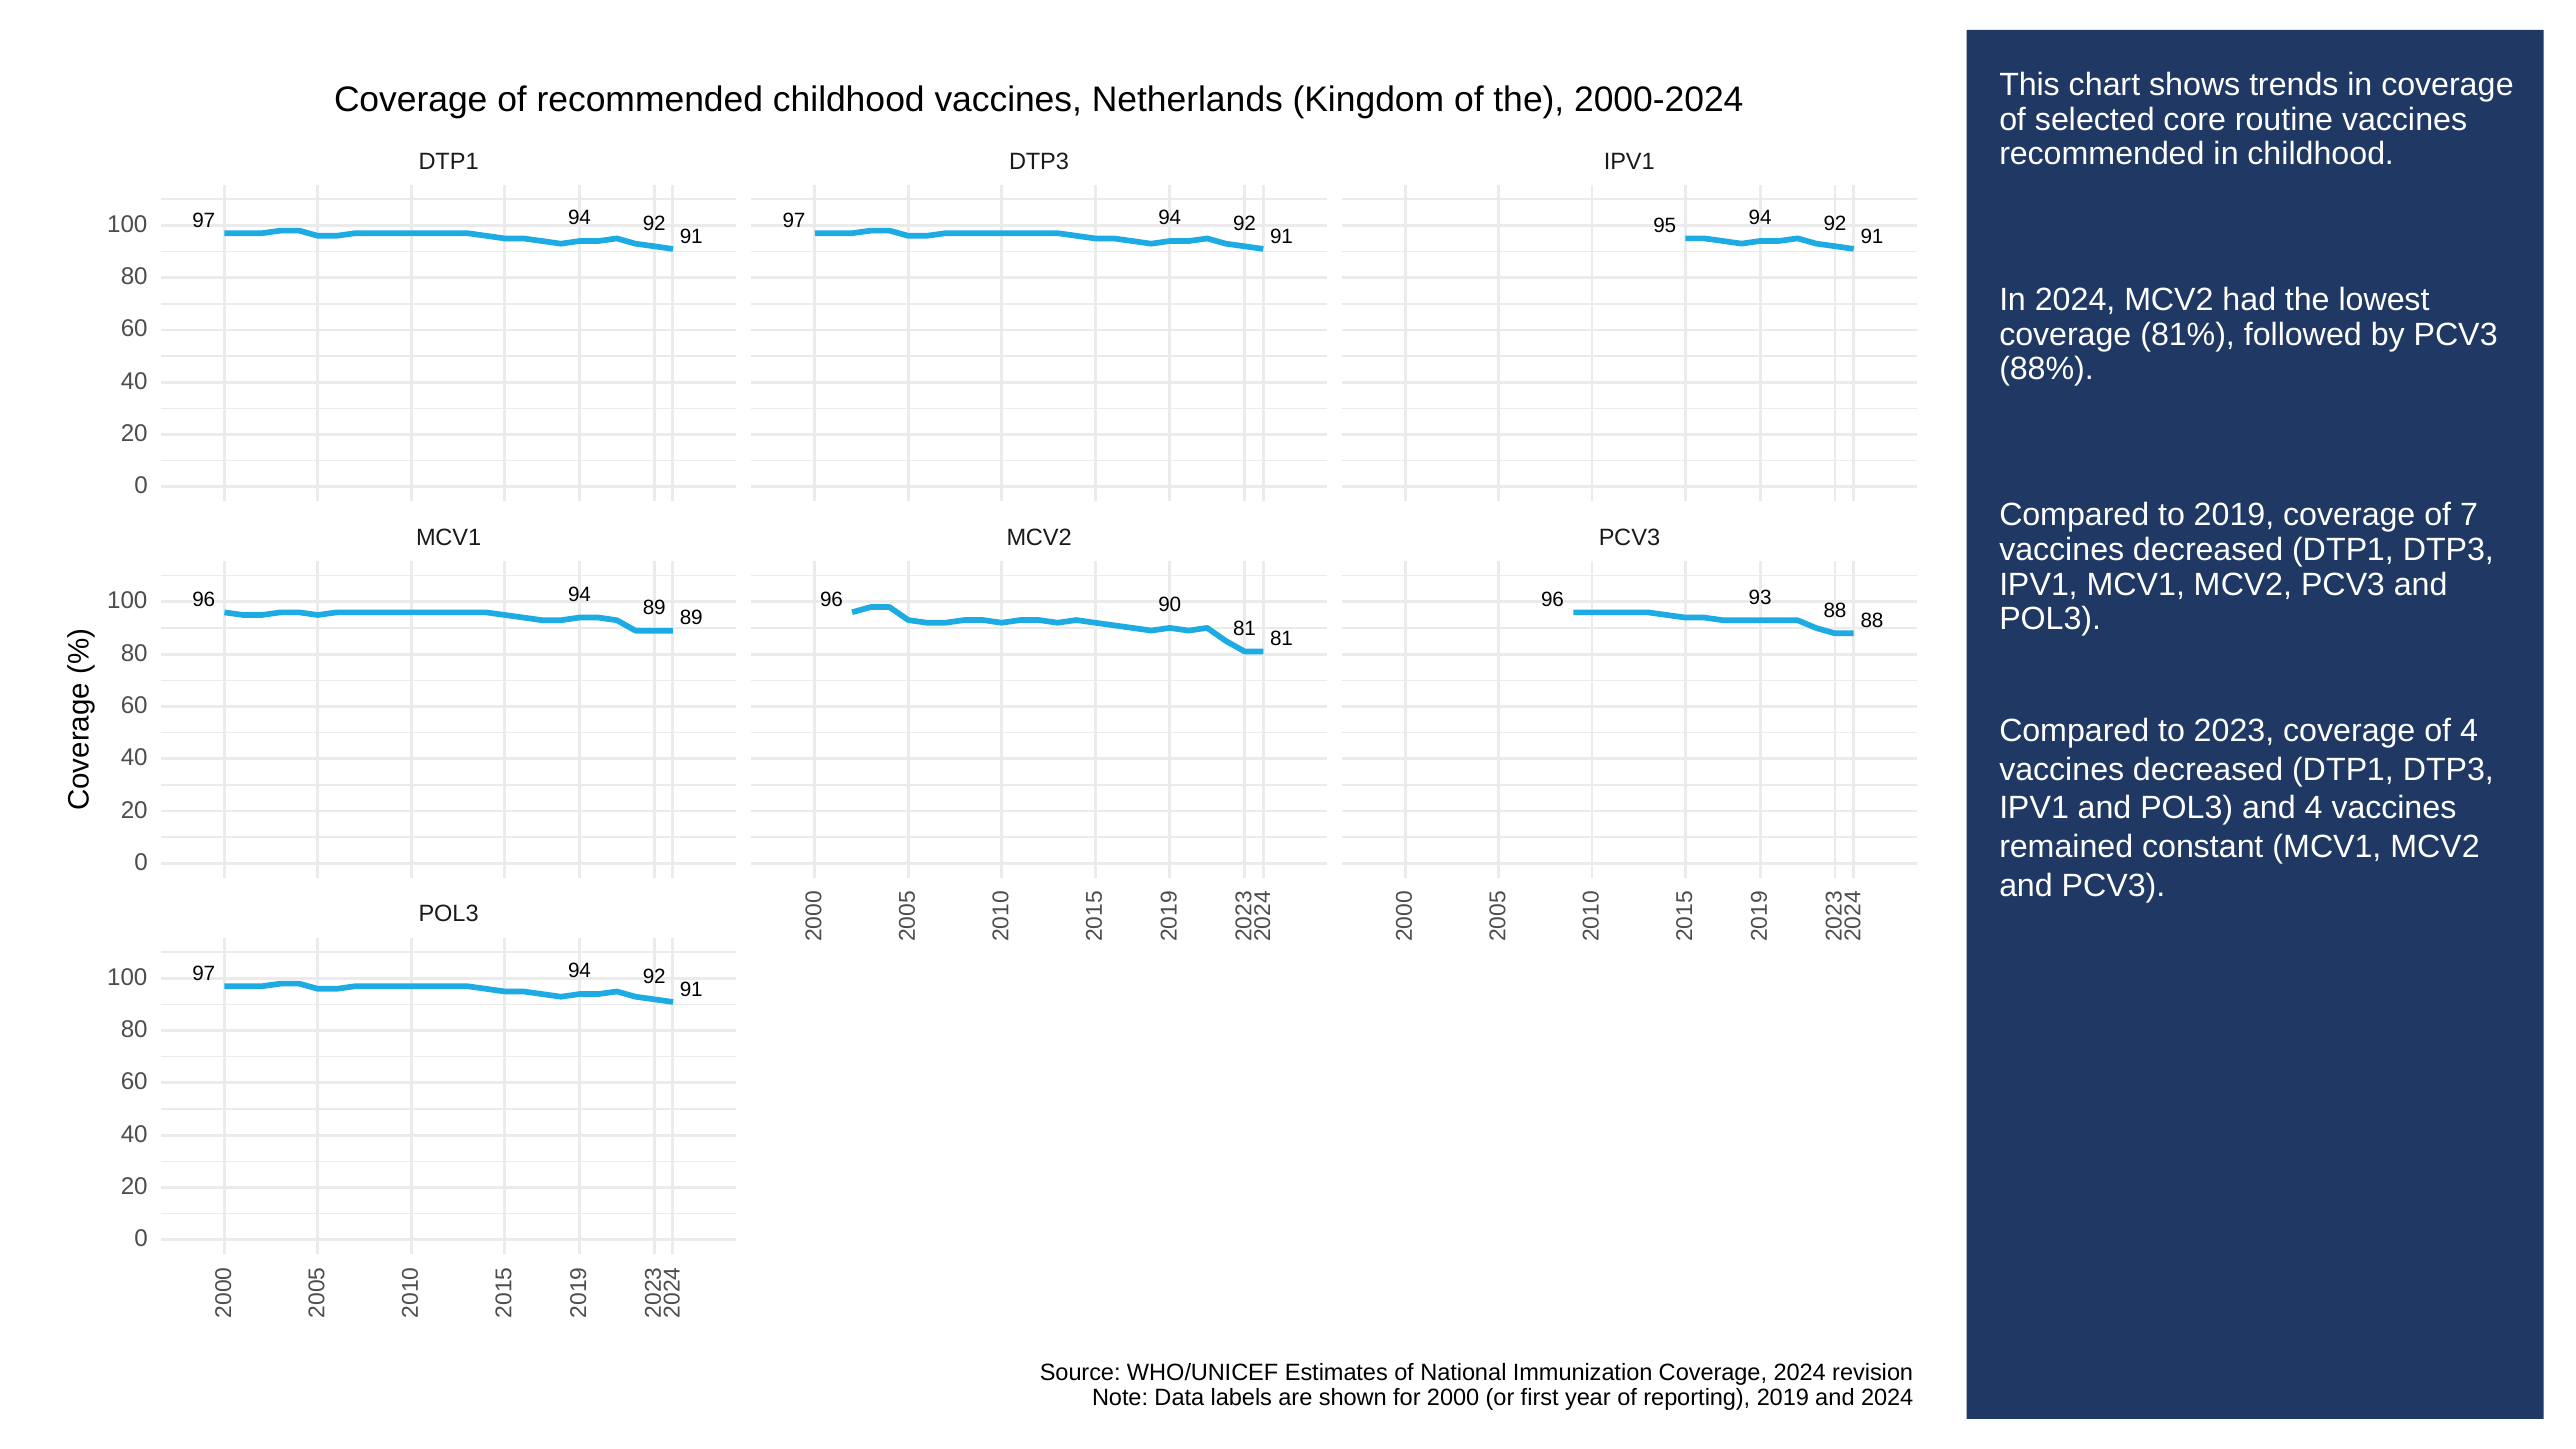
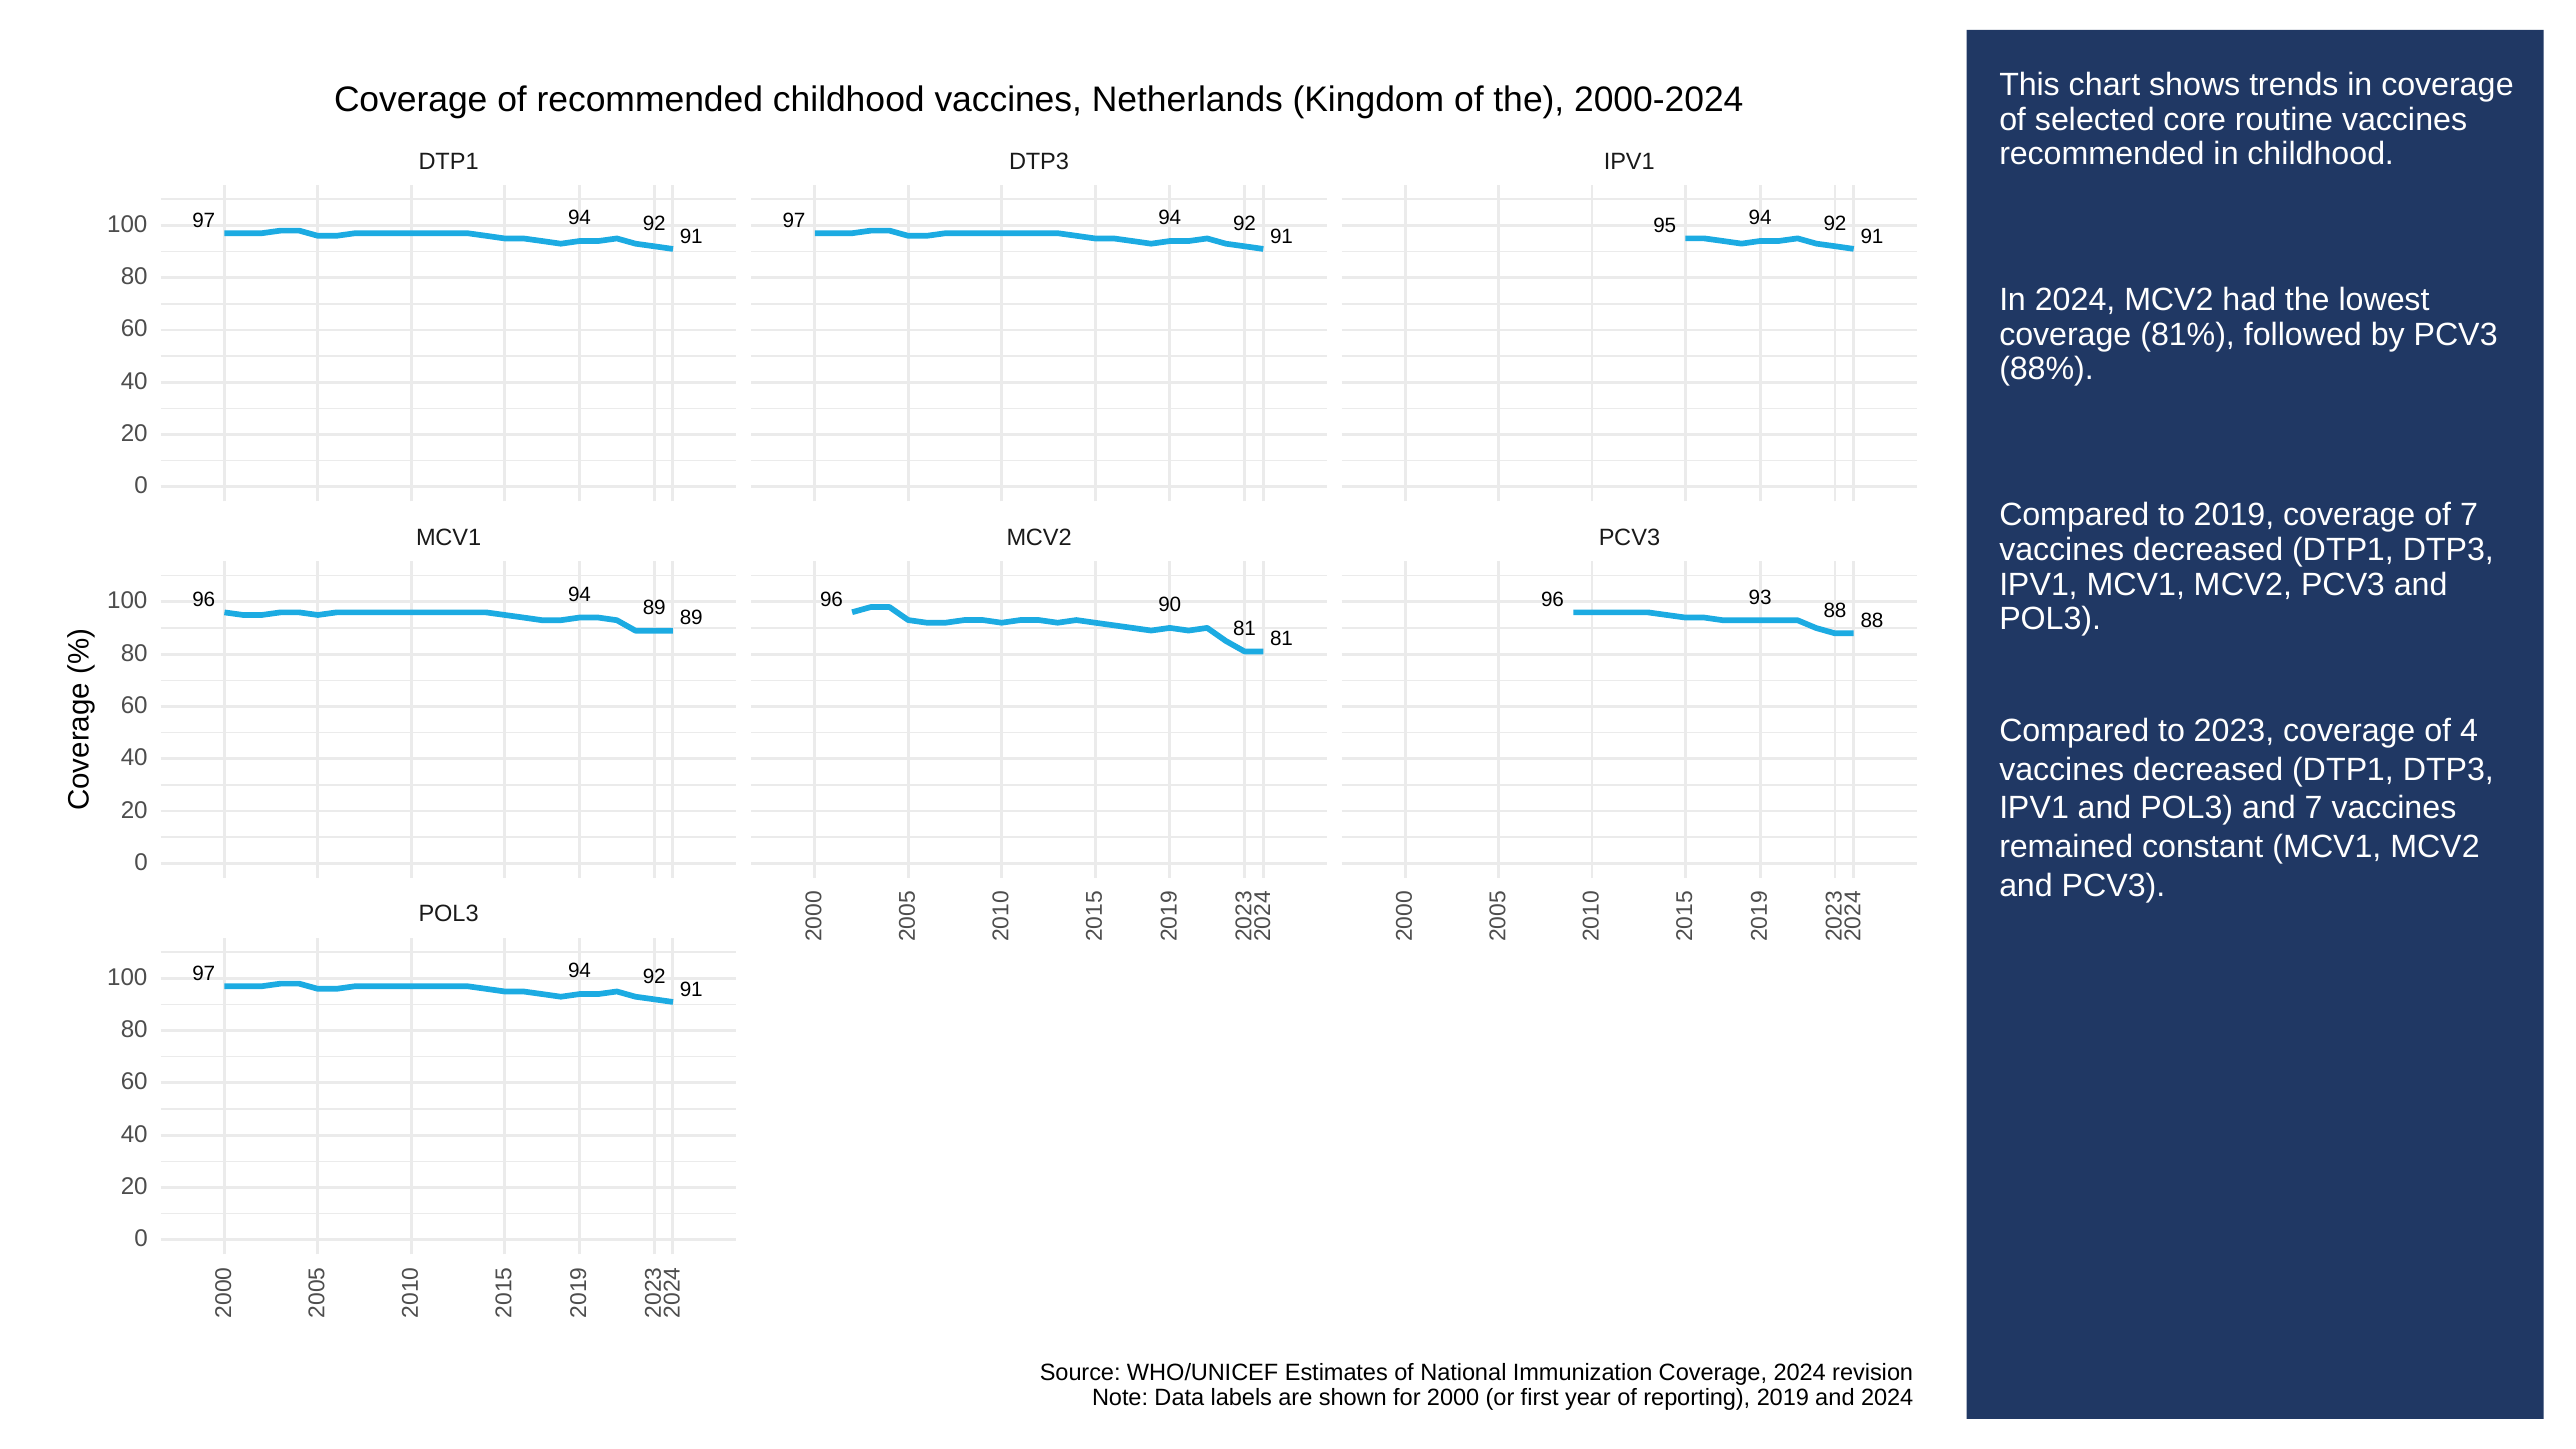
and 4: 4 -> 7 (2314, 808)
